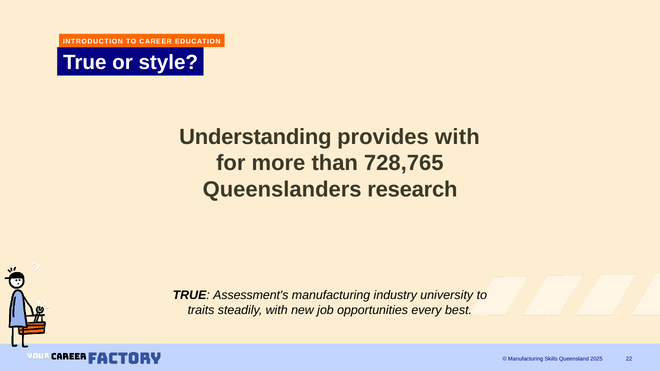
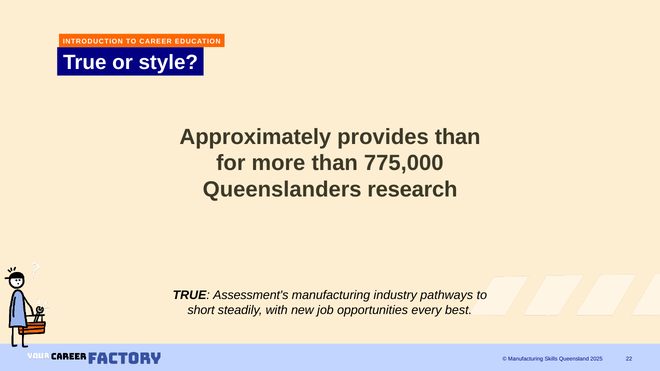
Understanding: Understanding -> Approximately (255, 137)
provides with: with -> than (458, 137)
728,765: 728,765 -> 775,000 (404, 163)
university: university -> pathways (447, 295)
traits: traits -> short (201, 310)
